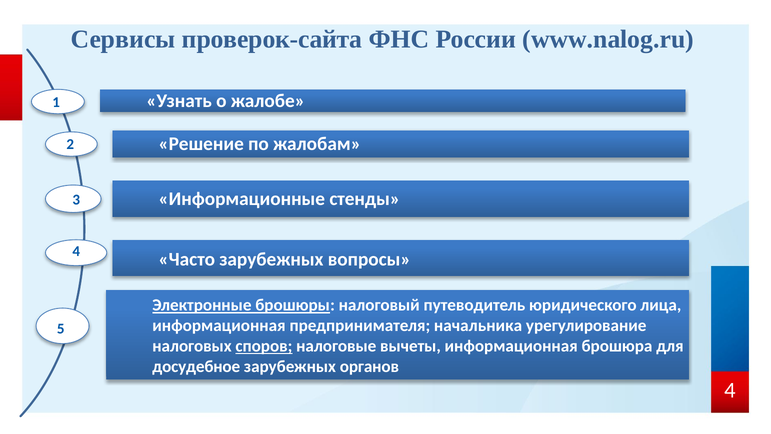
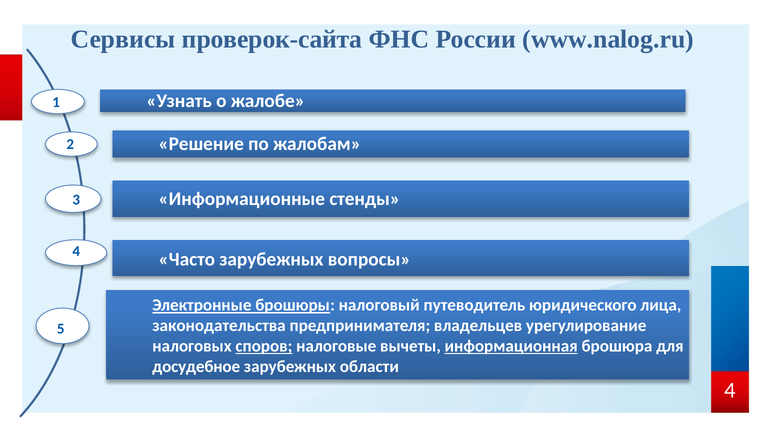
информационная: информационная -> законодательства (219, 325)
начальника: начальника -> владельцев (478, 325)
информационная underline: none -> present (511, 346)
органов: органов -> области (369, 367)
